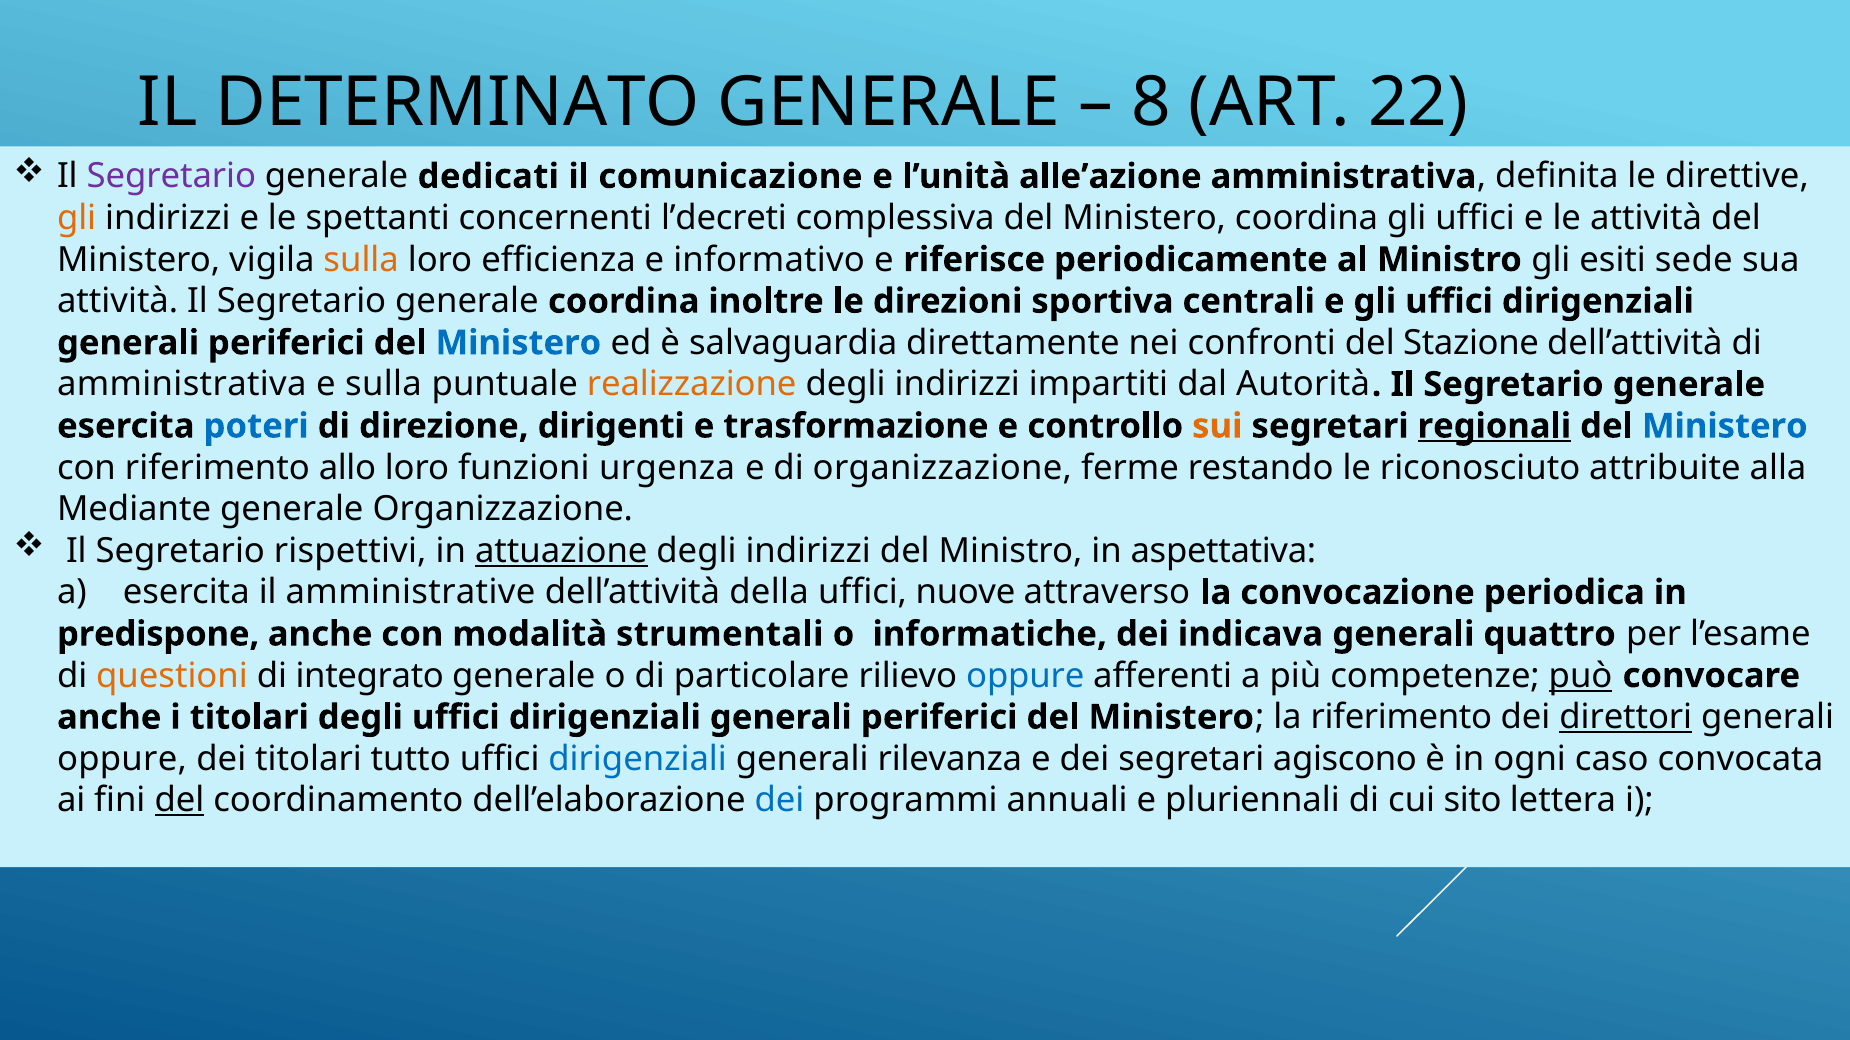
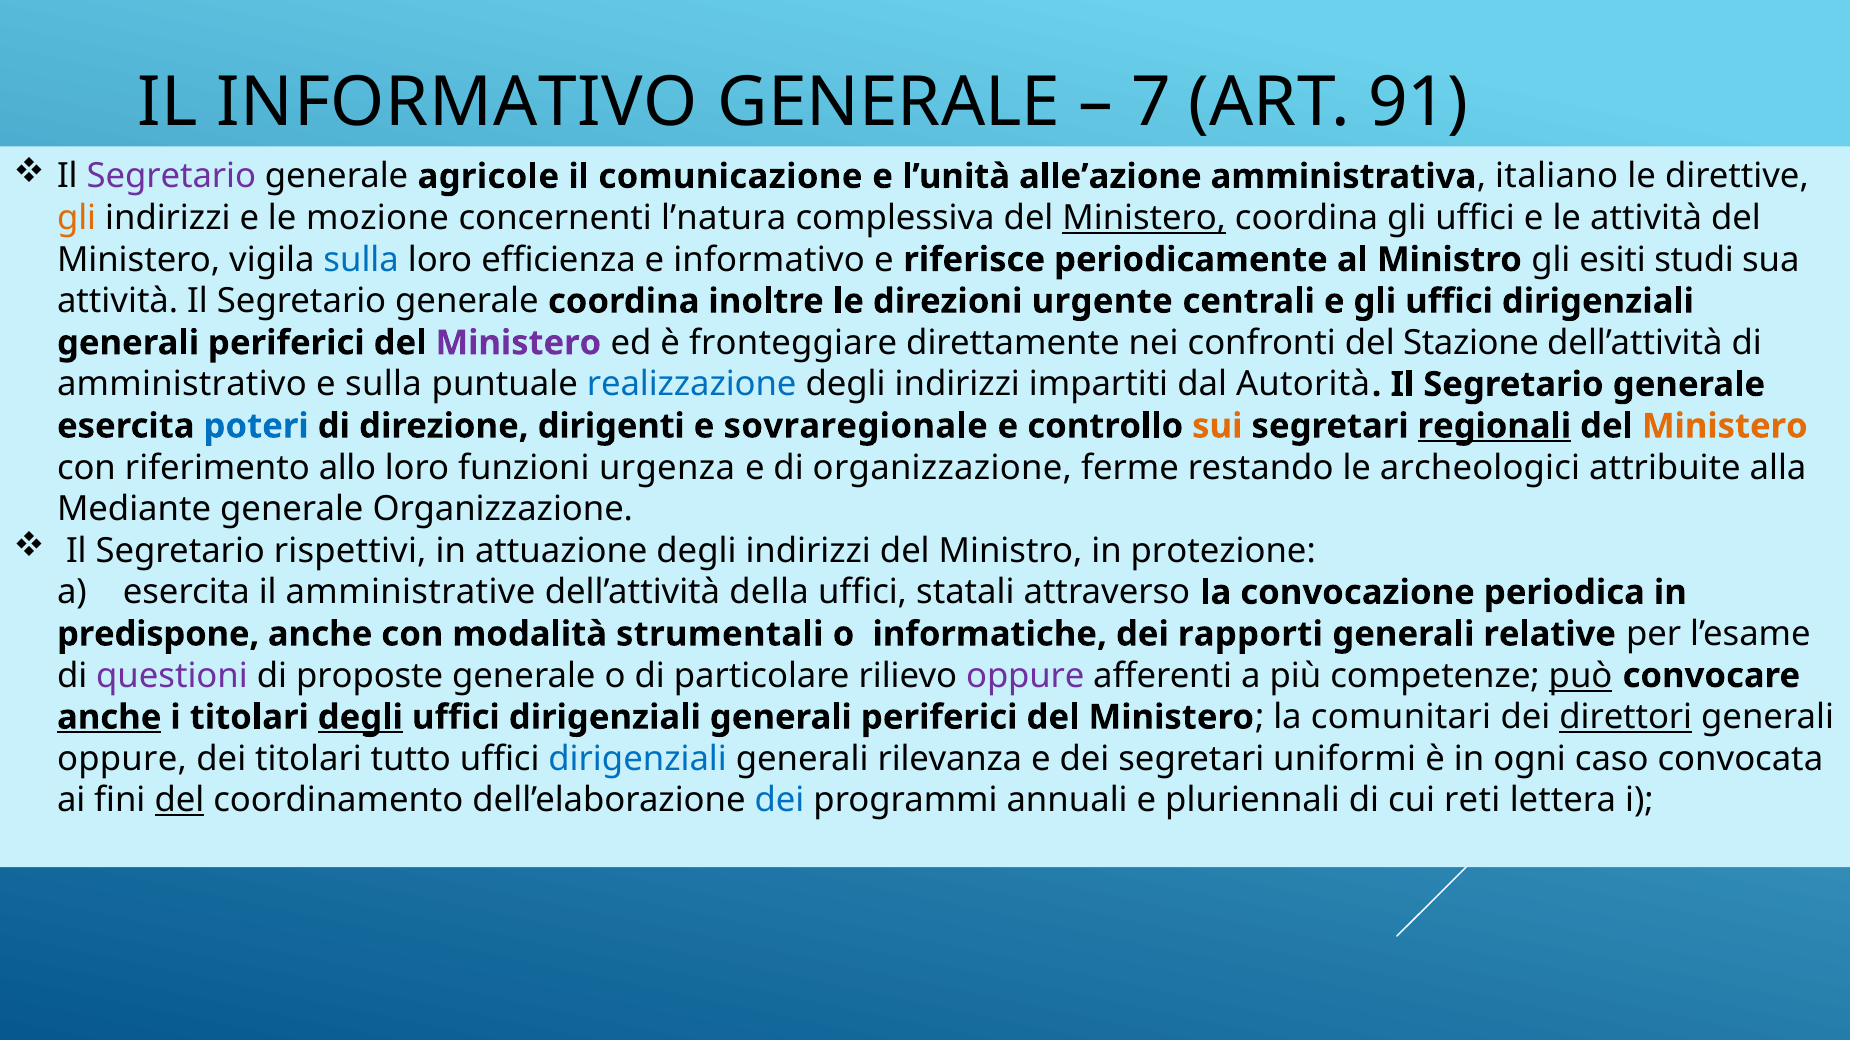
IL DETERMINATO: DETERMINATO -> INFORMATIVO (457, 102)
8: 8 -> 7 (1151, 102)
22: 22 -> 91 (1418, 102)
dedicati: dedicati -> agricole (488, 177)
definita: definita -> italiano (1557, 177)
spettanti: spettanti -> mozione (378, 218)
l’decreti: l’decreti -> l’natura (724, 218)
Ministero underline: none -> present (1144, 218)
sulla colour: orange -> blue (361, 260)
sede: sede -> studi (1694, 260)
sportiva: sportiva -> urgente (1102, 301)
Ministero colour: blue -> purple (518, 343)
salvaguardia: salvaguardia -> fronteggiare (793, 343)
amministrativa: amministrativa -> amministrativo (182, 385)
realizzazione colour: orange -> blue (692, 385)
trasformazione: trasformazione -> sovraregionale (856, 426)
Ministero colour: blue -> orange (1725, 426)
riconosciuto: riconosciuto -> archeologici (1480, 468)
attuazione underline: present -> none (561, 551)
aspettativa: aspettativa -> protezione (1223, 551)
nuove: nuove -> statali (965, 593)
indicava: indicava -> rapporti (1250, 634)
quattro: quattro -> relative (1550, 634)
questioni colour: orange -> purple (172, 676)
integrato: integrato -> proposte (370, 676)
oppure colour: blue -> purple (1025, 676)
anche underline: none -> present (109, 718)
degli underline: none -> present (360, 718)
la riferimento: riferimento -> comunitari (1401, 718)
agiscono: agiscono -> uniformi (1345, 759)
sito: sito -> reti (1472, 801)
